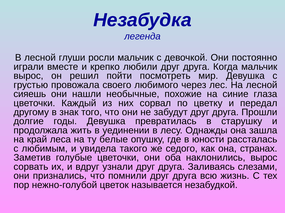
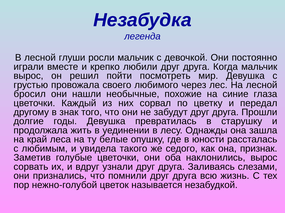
сияешь: сияешь -> бросил (30, 94)
странах: странах -> признак (259, 149)
